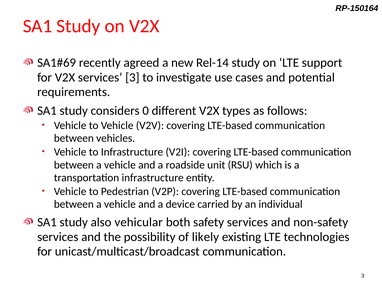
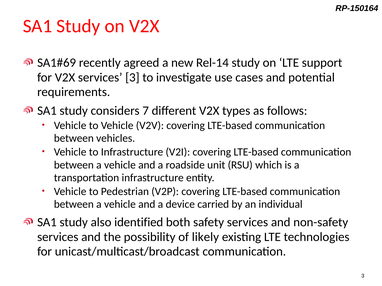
0: 0 -> 7 (146, 111)
vehicular: vehicular -> identified (139, 223)
